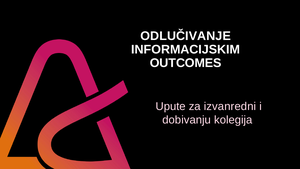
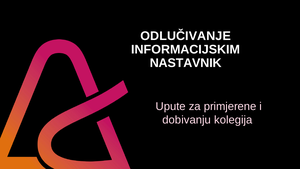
OUTCOMES: OUTCOMES -> NASTAVNIK (186, 63)
izvanredni: izvanredni -> primjerene (230, 106)
